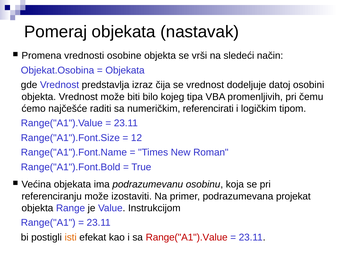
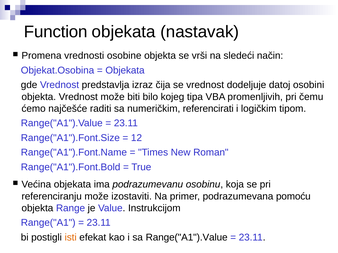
Pomeraj: Pomeraj -> Function (56, 32)
projekat: projekat -> pomoću (293, 197)
Range("A1").Value colour: red -> black (187, 238)
